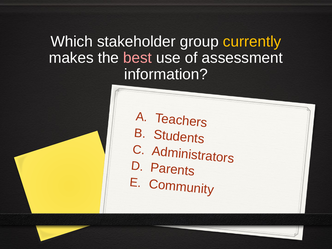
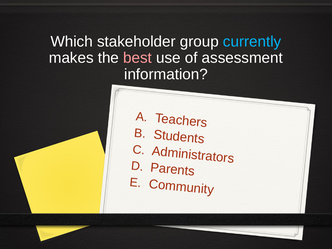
currently colour: yellow -> light blue (252, 42)
